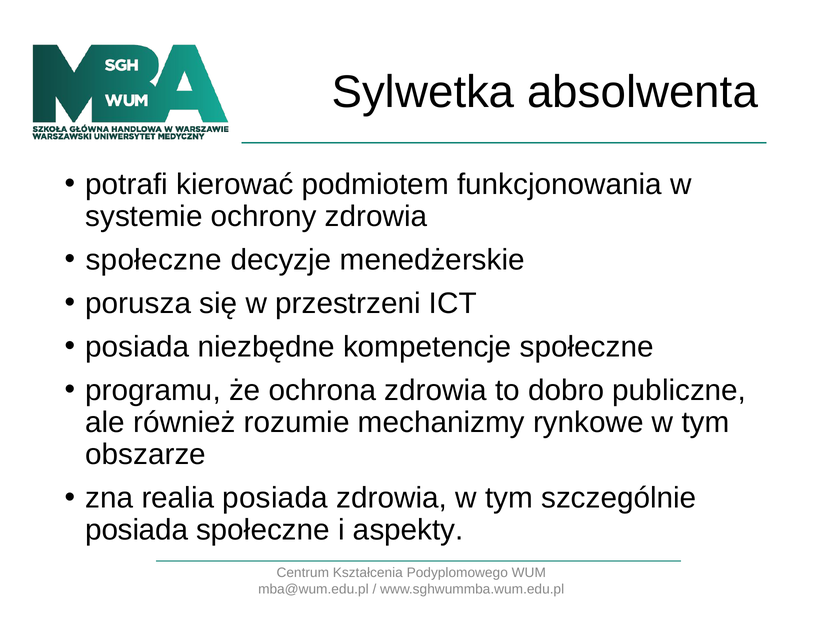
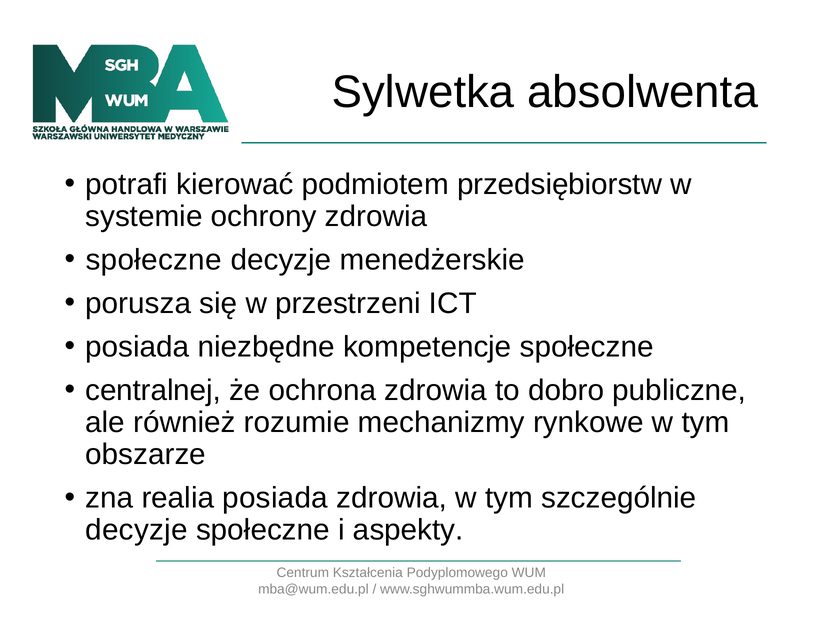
funkcjonowania: funkcjonowania -> przedsiębiorstw (559, 184)
programu: programu -> centralnej (153, 390)
posiada: posiada -> decyzje (136, 530)
